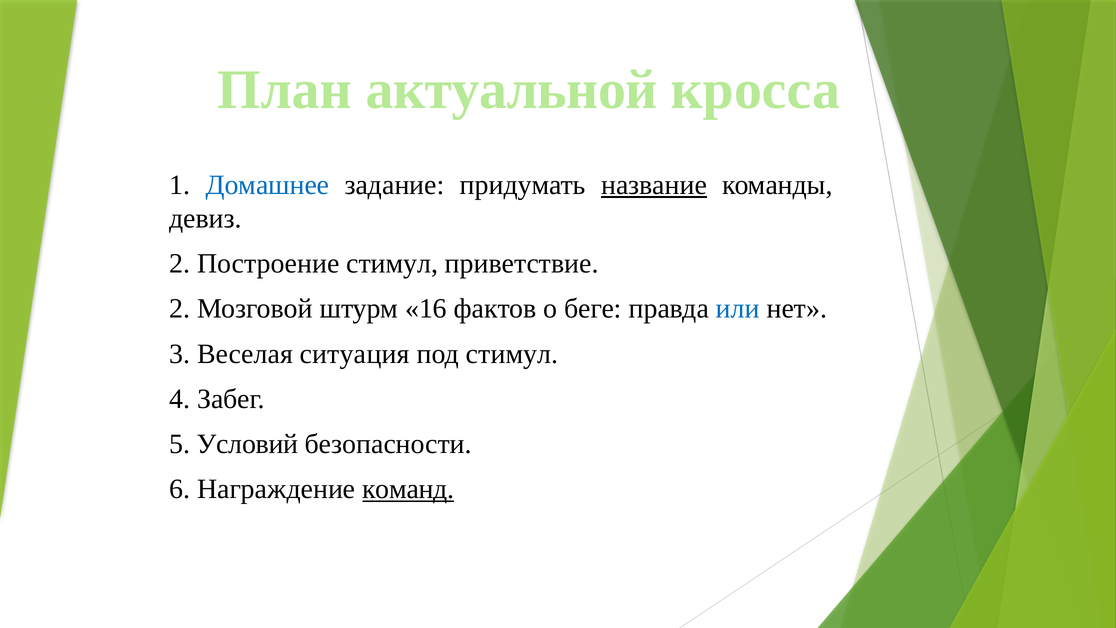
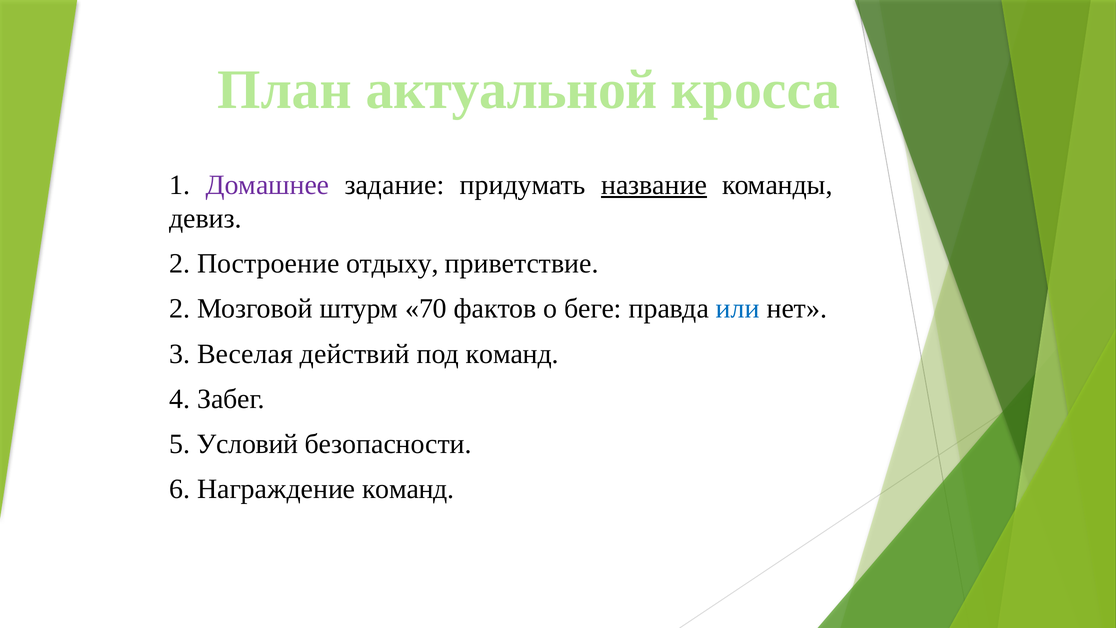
Домашнее colour: blue -> purple (267, 185)
Построение стимул: стимул -> отдыху (392, 263)
16: 16 -> 70 (426, 309)
ситуация: ситуация -> действий (355, 354)
под стимул: стимул -> команд (512, 354)
команд underline: present -> none (408, 489)
